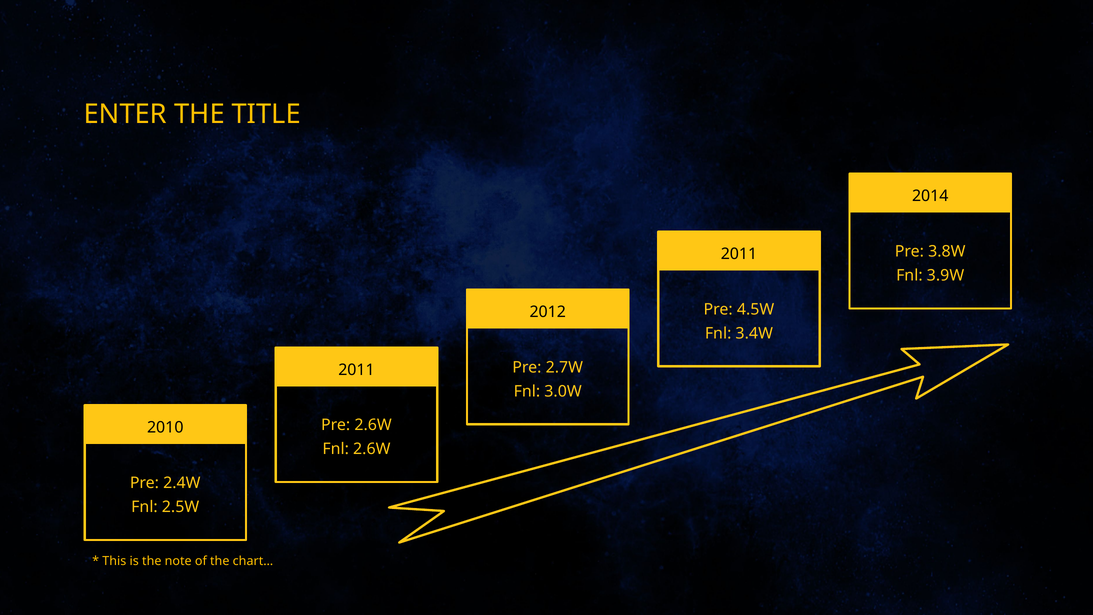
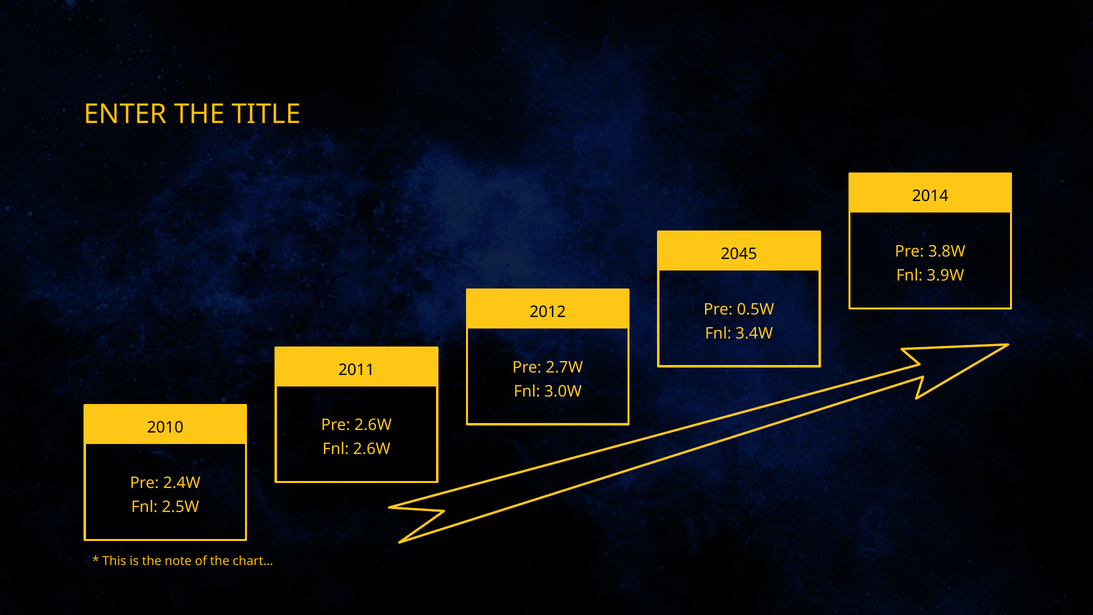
2011: 2011 -> 2045 (739, 254)
4.5W: 4.5W -> 0.5W (756, 309)
